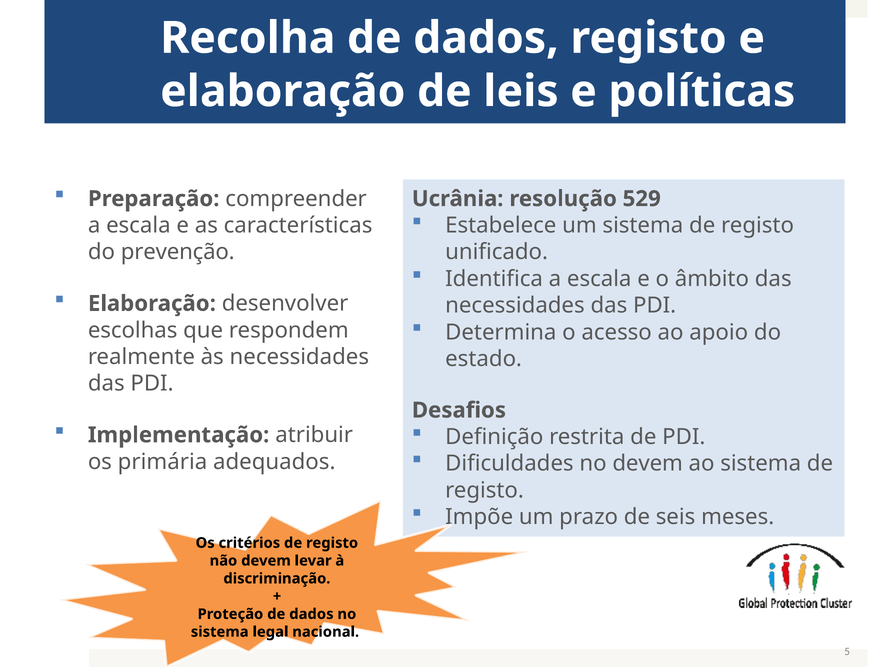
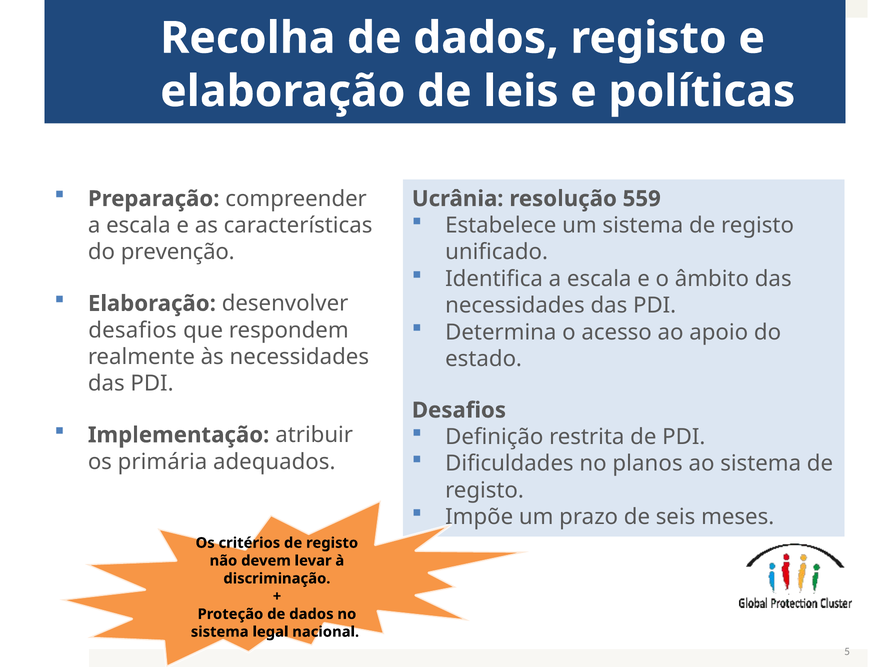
529: 529 -> 559 (642, 199)
escolhas: escolhas -> desafios (133, 330)
no devem: devem -> planos (648, 464)
